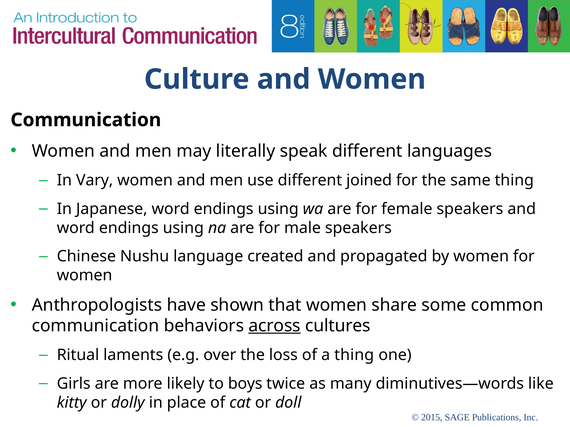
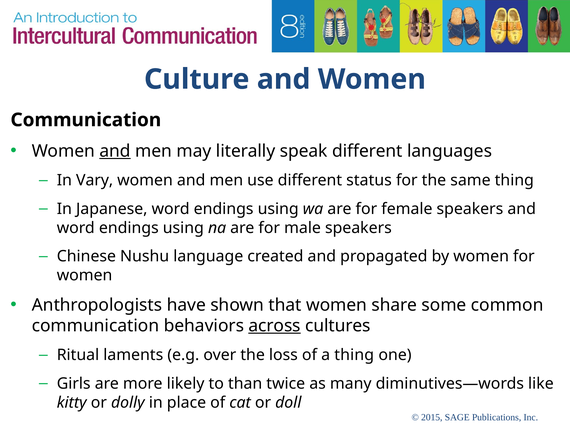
and underline: none -> present (115, 151)
joined: joined -> status (369, 181)
boys: boys -> than (245, 384)
